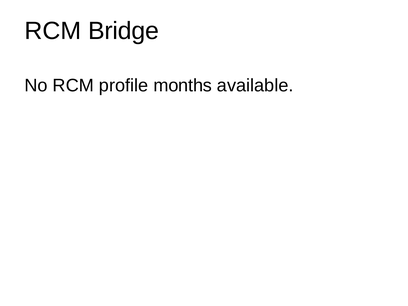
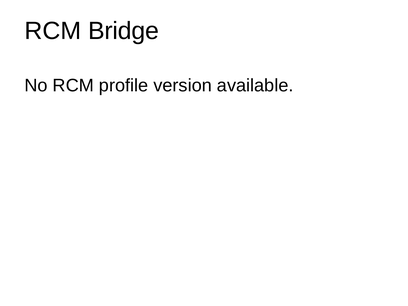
months: months -> version (183, 86)
